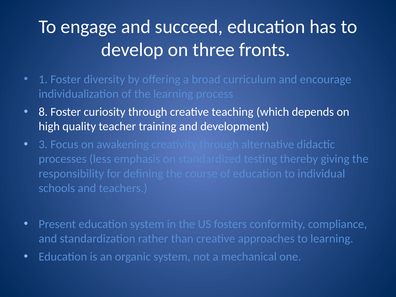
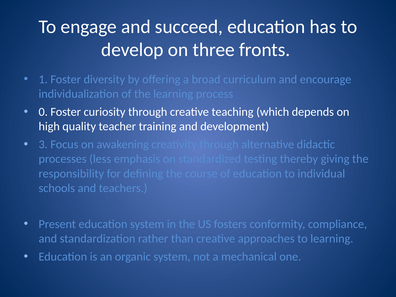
8: 8 -> 0 (43, 112)
